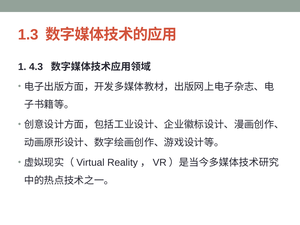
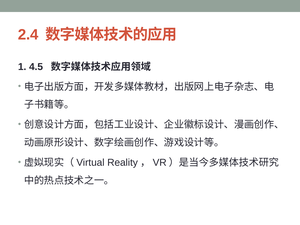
1.3: 1.3 -> 2.4 (28, 35)
4.3: 4.3 -> 4.5 (36, 67)
